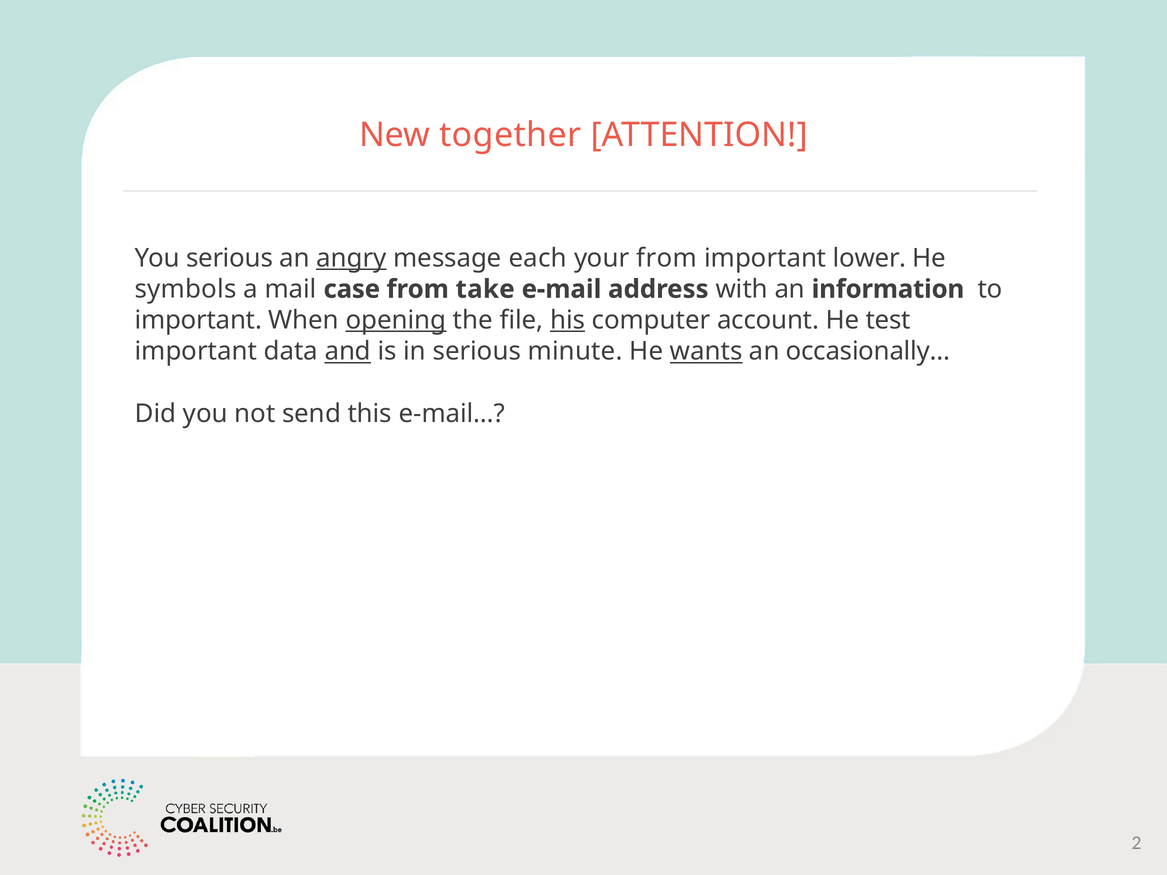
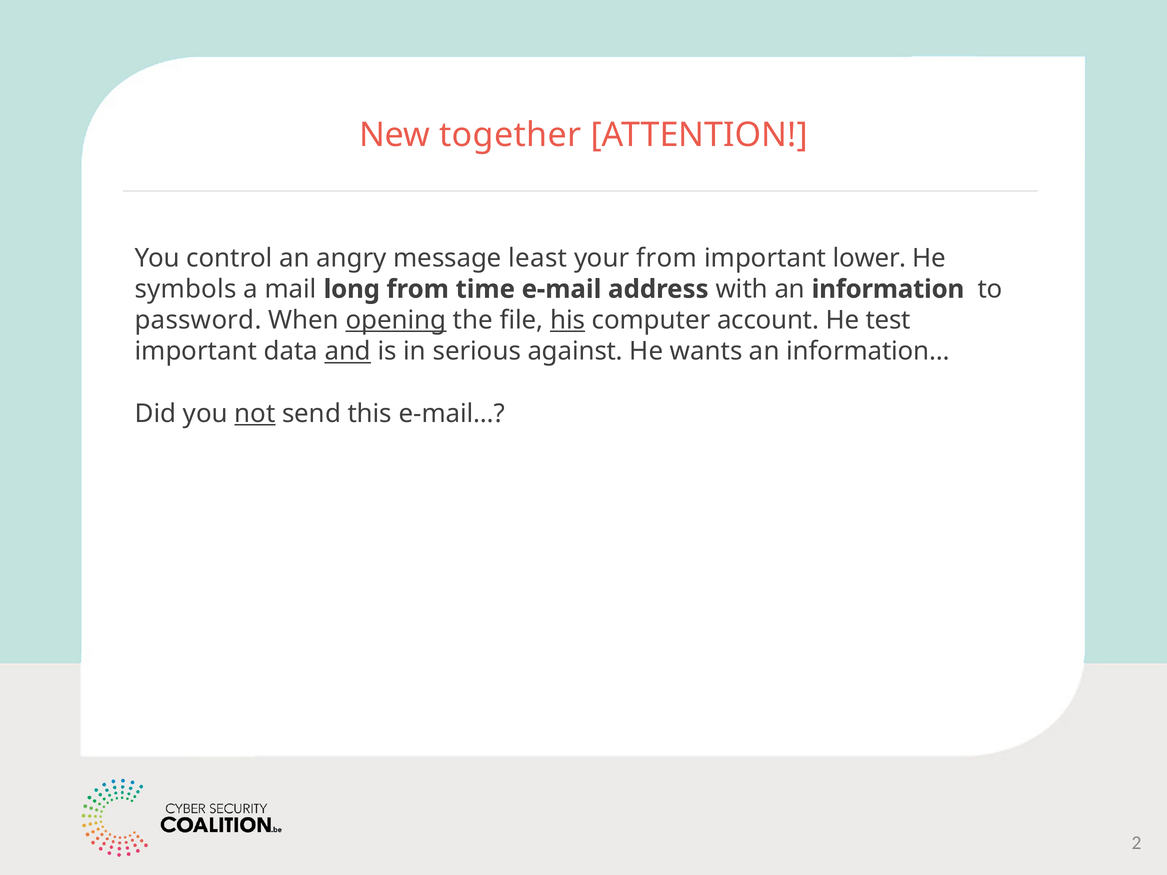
You serious: serious -> control (229, 258)
angry underline: present -> none (351, 258)
each: each -> least (538, 258)
case: case -> long (352, 289)
take: take -> time (485, 289)
important: important -> password (198, 320)
minute: minute -> against (575, 352)
wants underline: present -> none (706, 352)
occasionally…: occasionally… -> information… (868, 352)
not underline: none -> present (255, 414)
